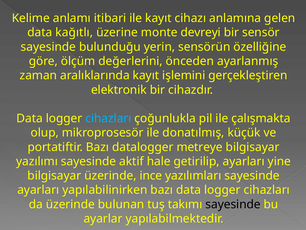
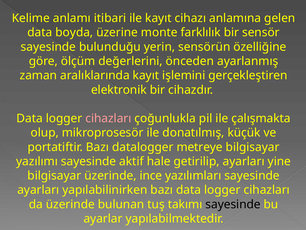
kağıtlı: kağıtlı -> boyda (74, 32)
devreyi: devreyi -> farklılık (201, 32)
cihazları colour: light blue -> pink (108, 118)
